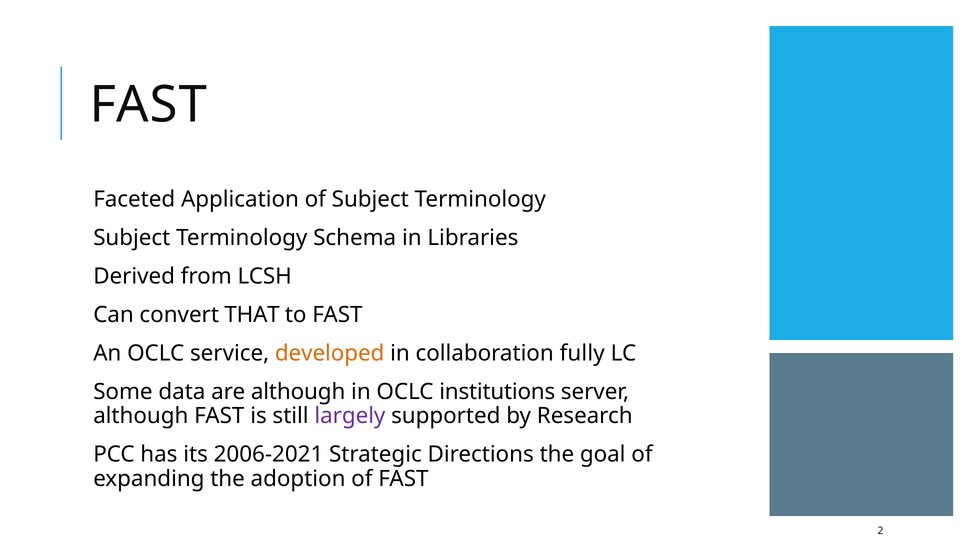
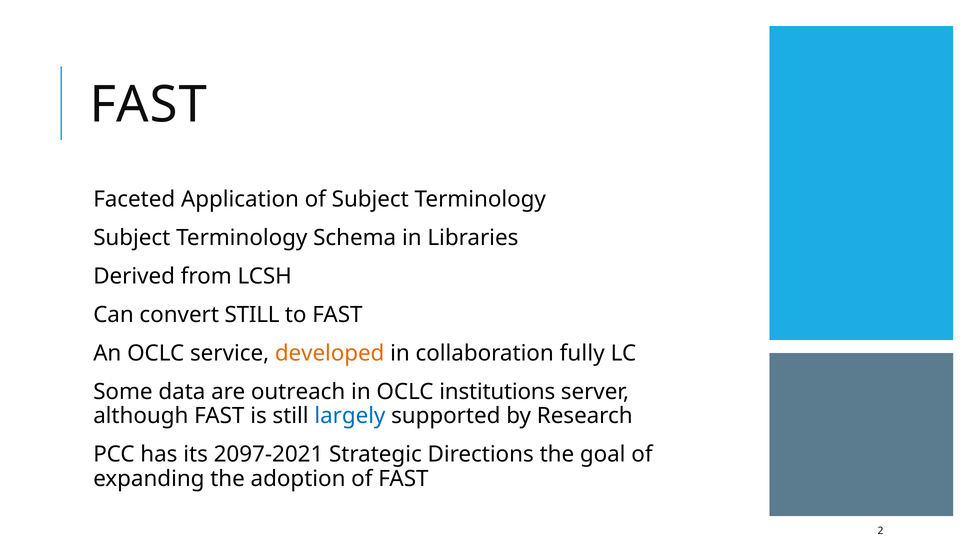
convert THAT: THAT -> STILL (252, 315)
are although: although -> outreach (298, 392)
largely colour: purple -> blue (350, 416)
2006-2021: 2006-2021 -> 2097-2021 (269, 454)
